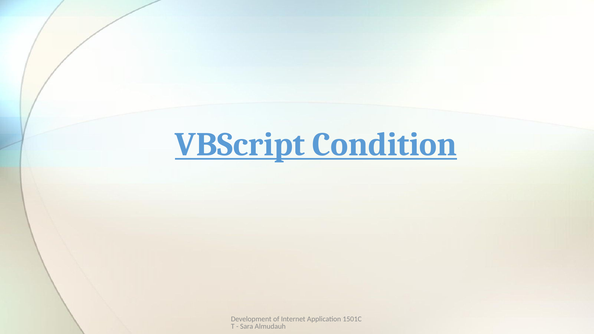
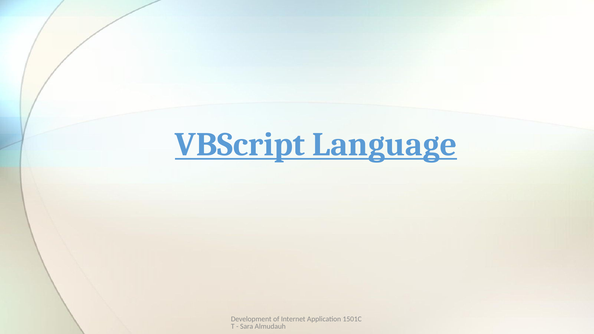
Condition: Condition -> Language (385, 144)
